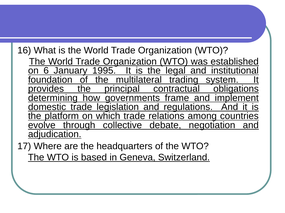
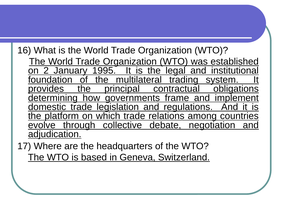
6: 6 -> 2 (46, 71)
